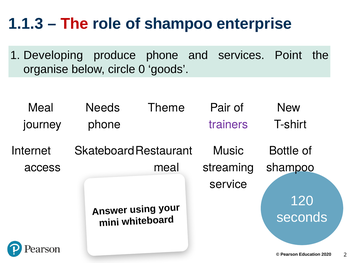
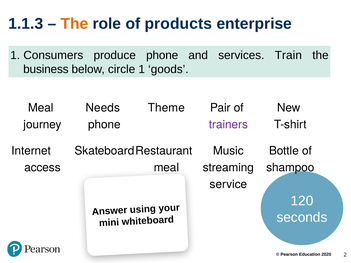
The colour: red -> orange (74, 24)
role of shampoo: shampoo -> products (178, 24)
Developing: Developing -> Consumers (53, 55)
Point: Point -> Train (288, 55)
organise: organise -> business (46, 69)
circle 0: 0 -> 1 (142, 69)
